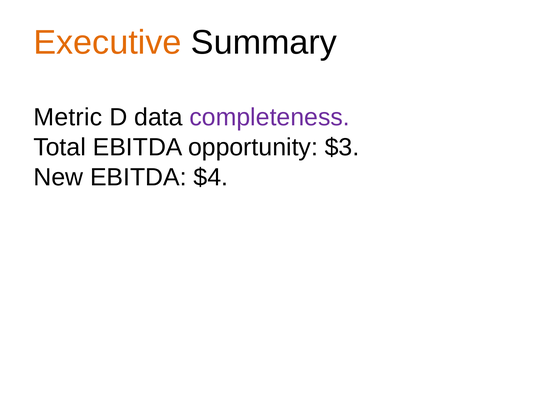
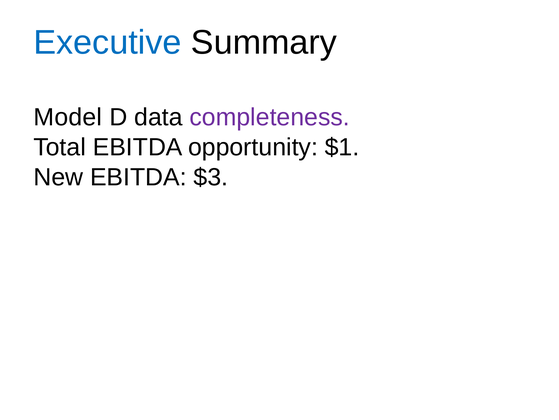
Executive colour: orange -> blue (107, 42)
Metric: Metric -> Model (68, 117)
$3: $3 -> $1 (342, 147)
$4: $4 -> $3 (211, 177)
